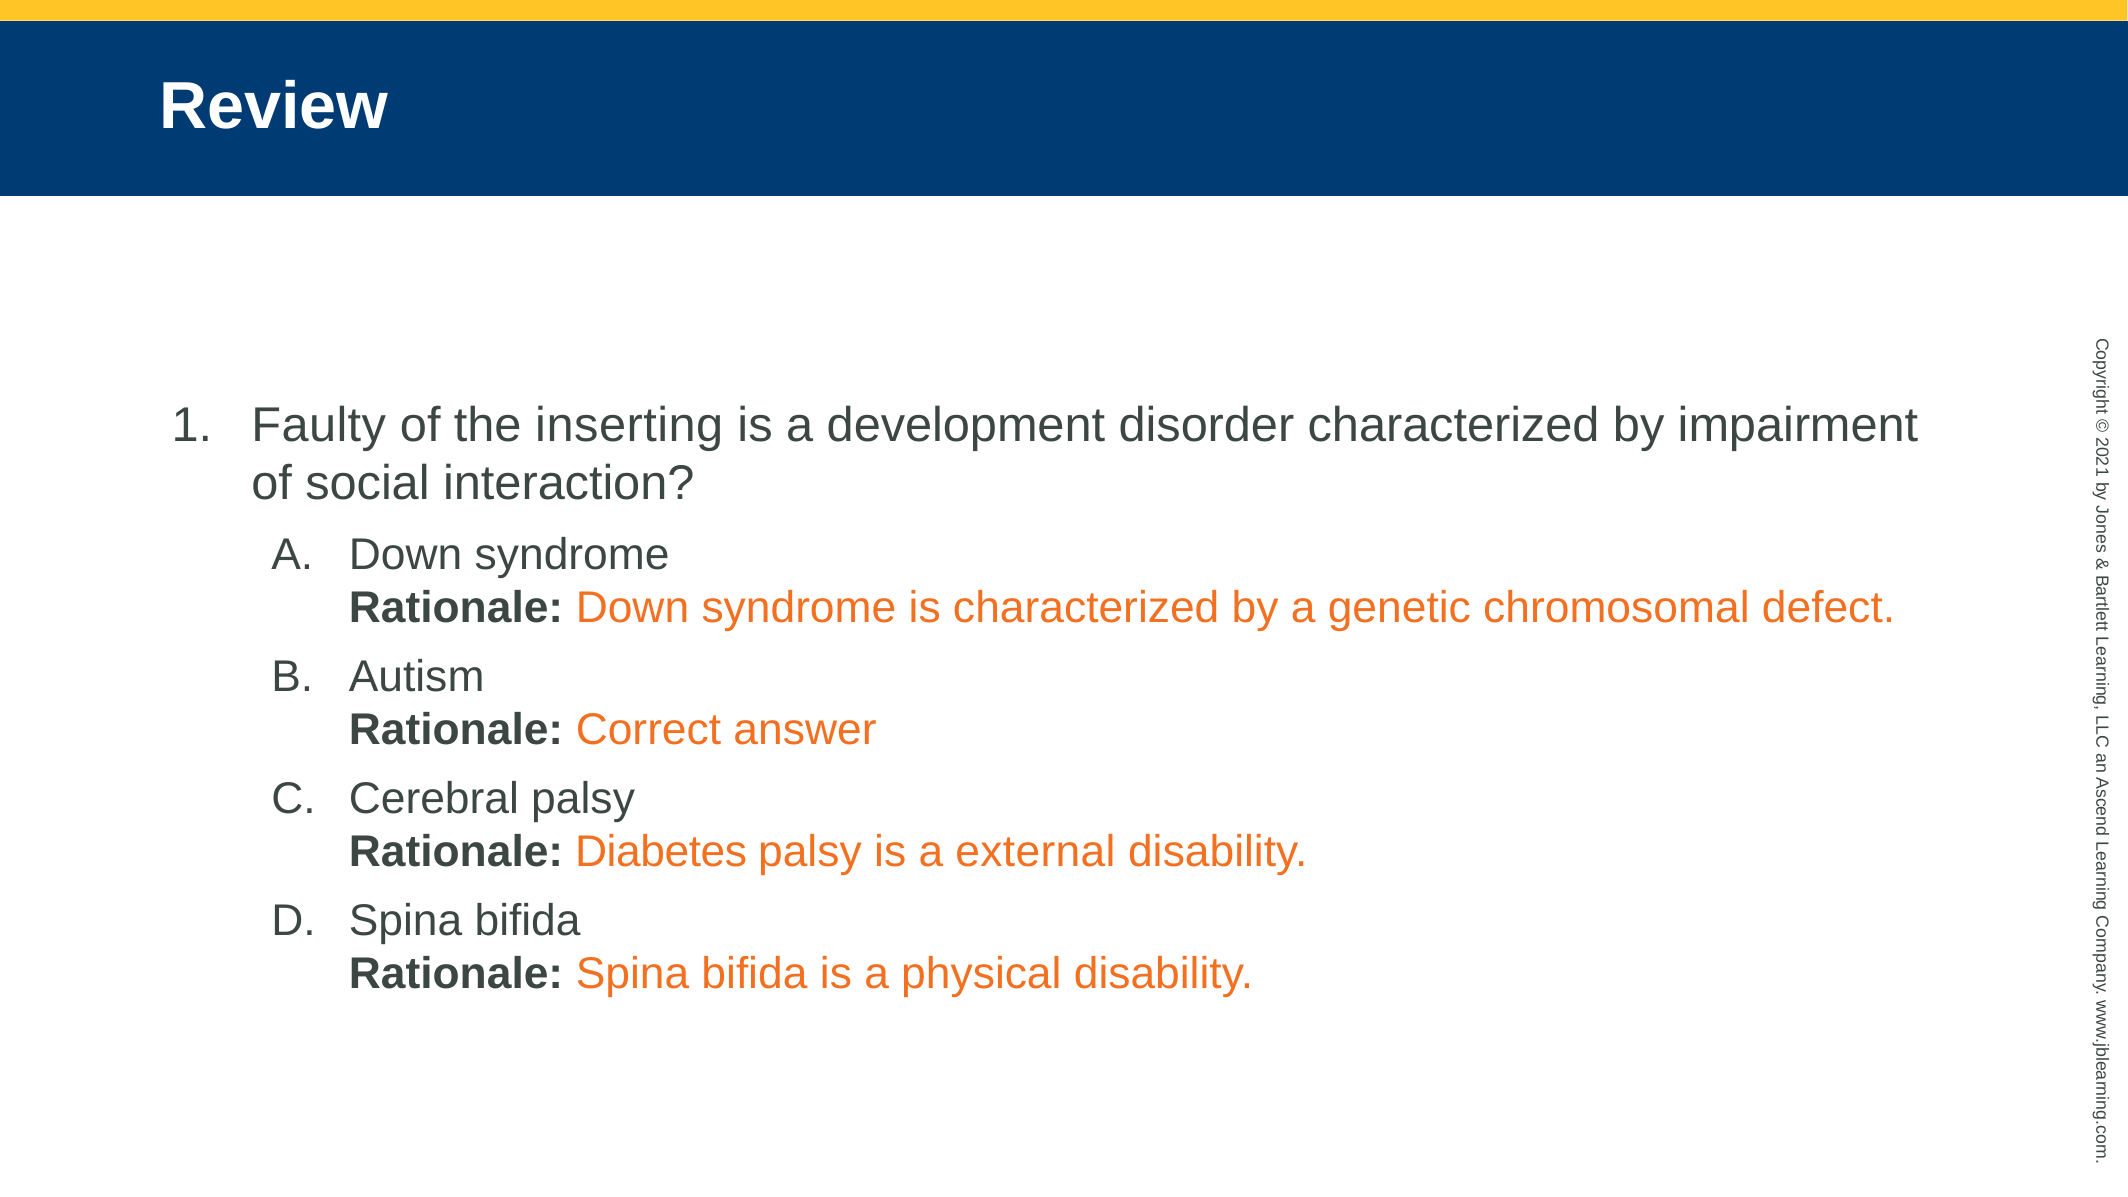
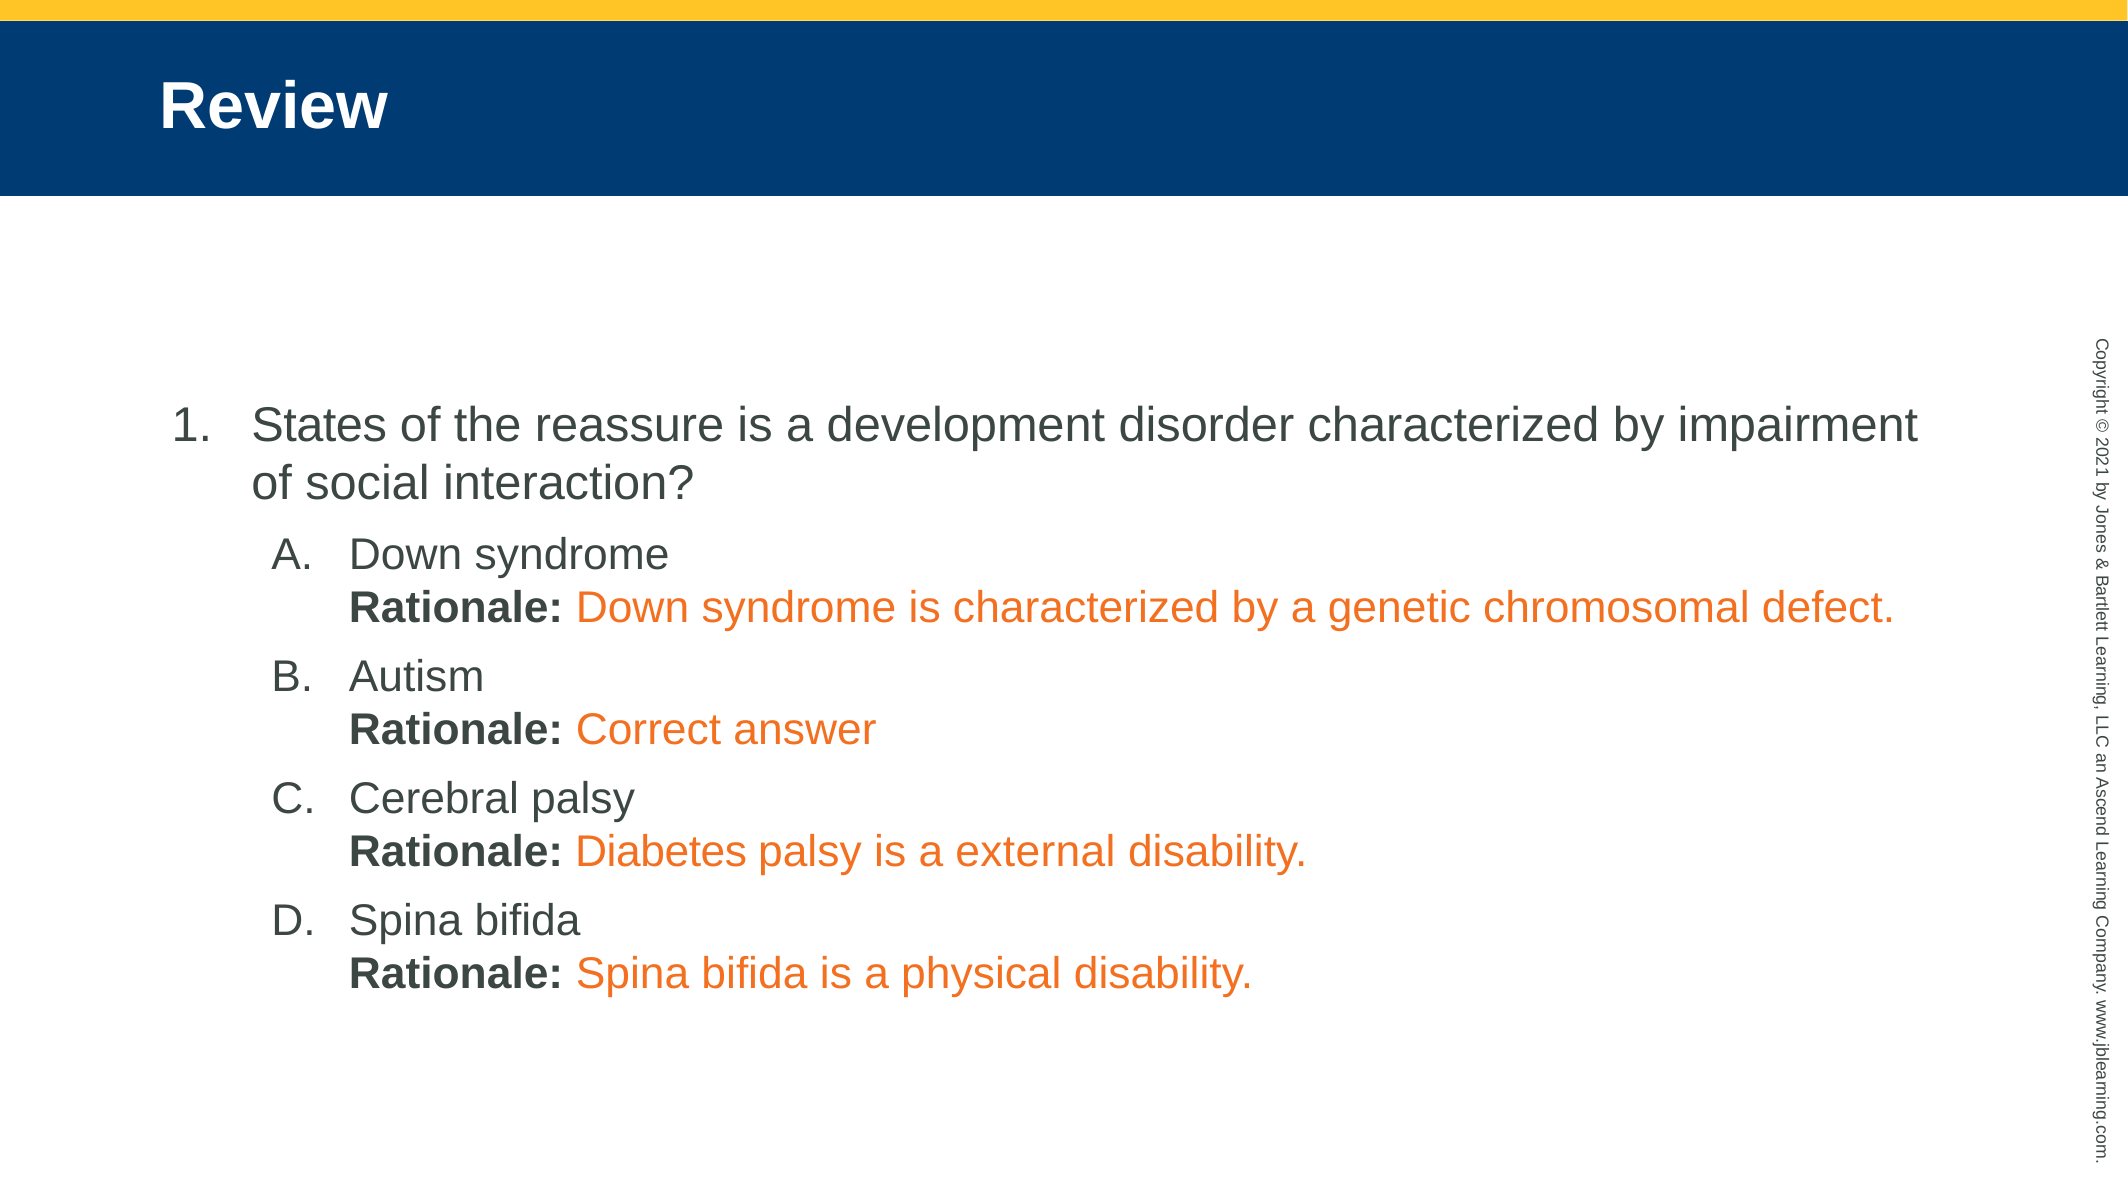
Faulty: Faulty -> States (319, 425)
inserting: inserting -> reassure (630, 425)
